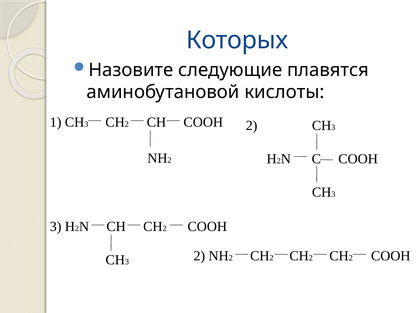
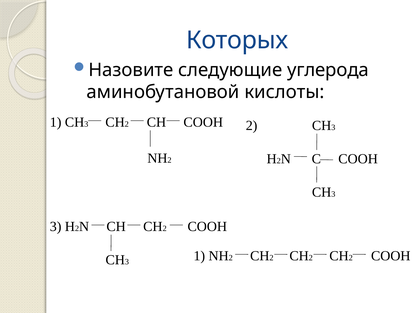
плавятся: плавятся -> углерода (328, 70)
3 2: 2 -> 1 (199, 256)
